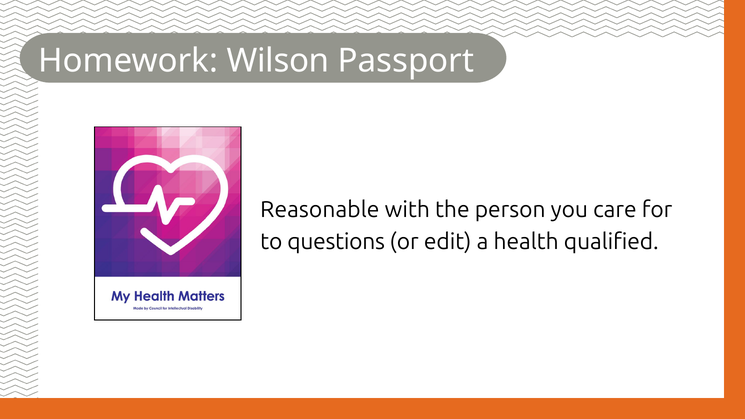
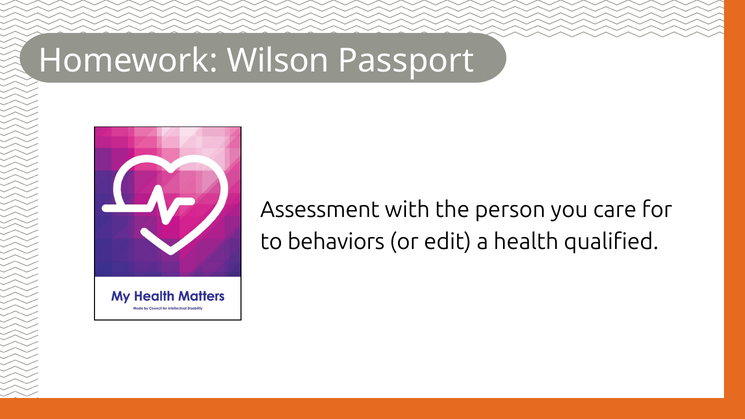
Reasonable: Reasonable -> Assessment (320, 210)
questions: questions -> behaviors (336, 242)
